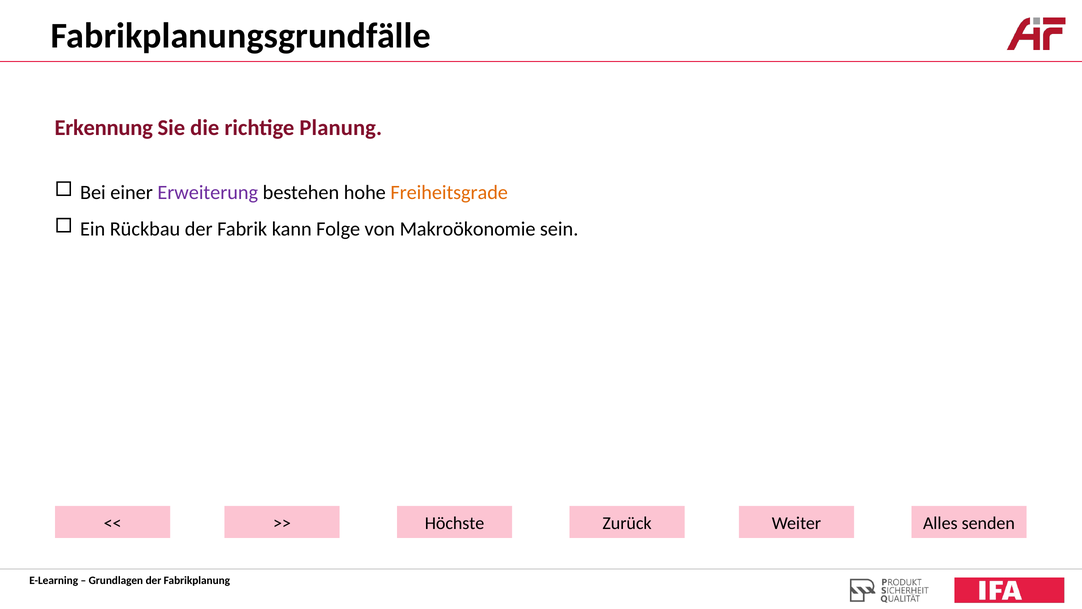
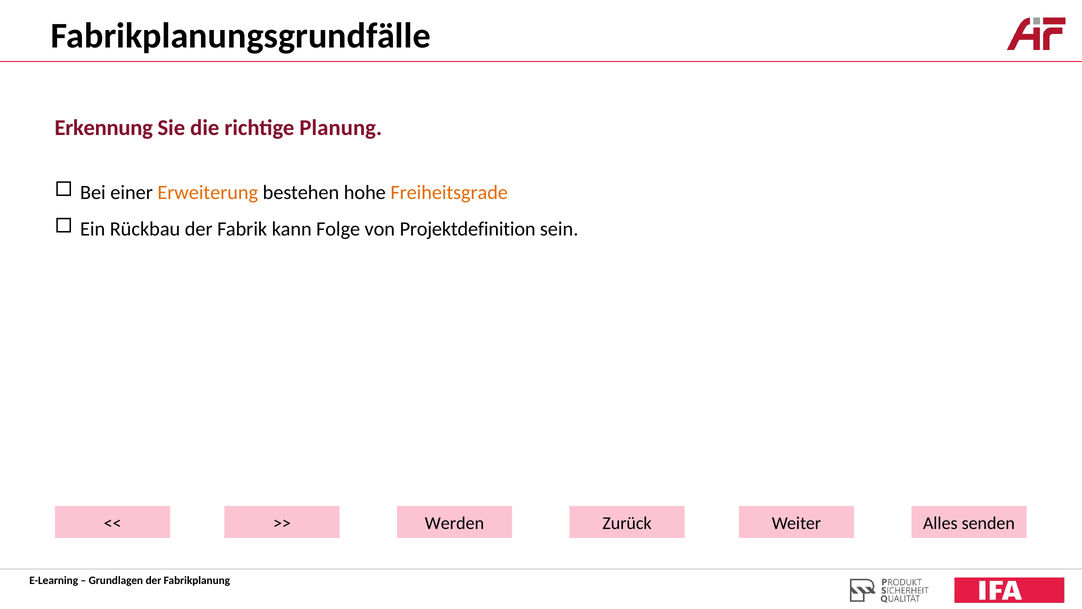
Erweiterung colour: purple -> orange (208, 193)
Makroökonomie: Makroökonomie -> Projektdefinition (468, 229)
Höchste: Höchste -> Werden (454, 523)
